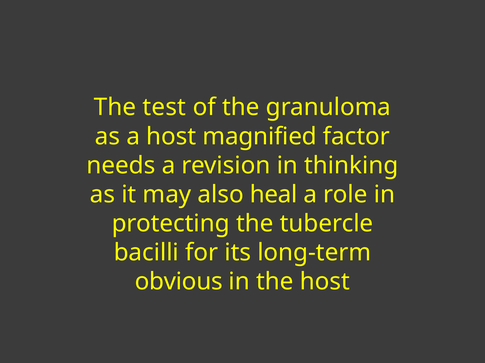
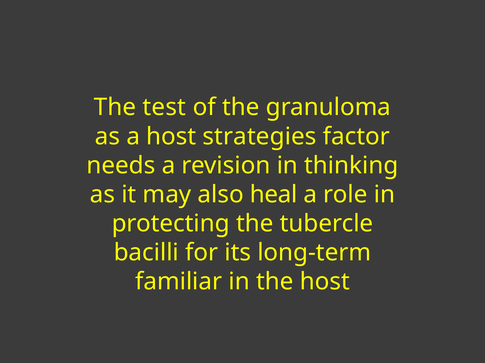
magnified: magnified -> strategies (260, 137)
obvious: obvious -> familiar (179, 282)
